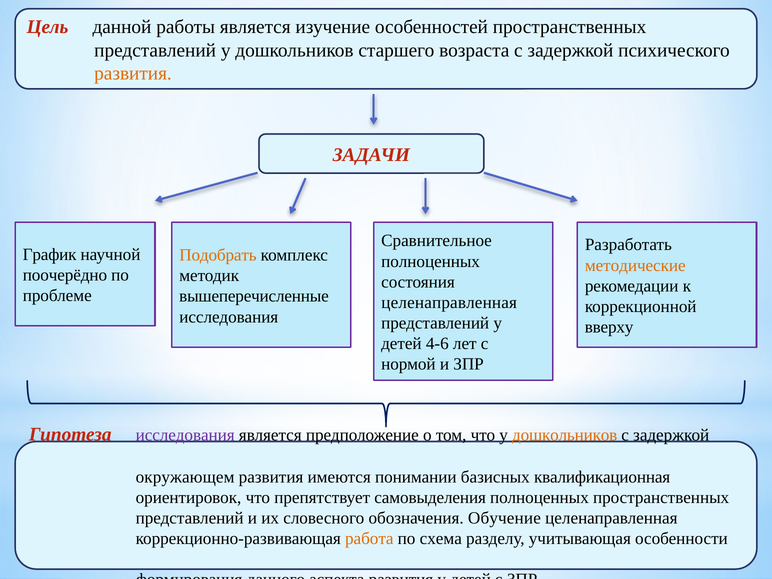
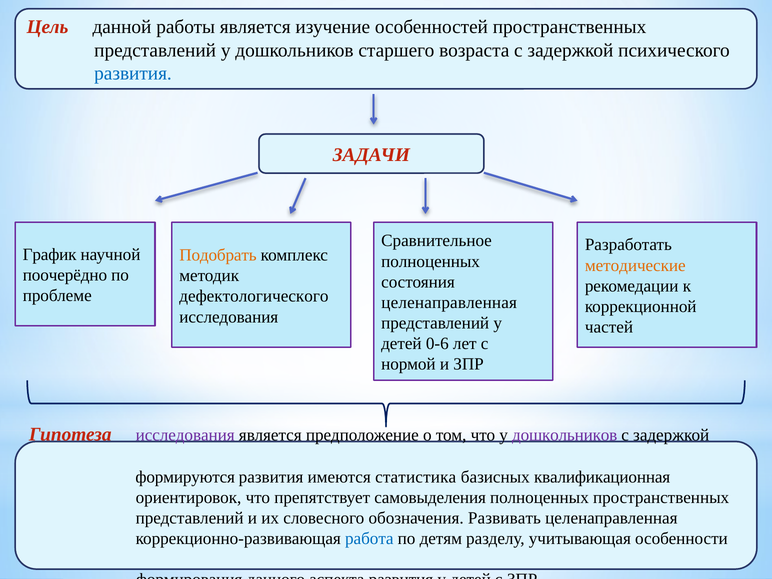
развития colour: orange -> blue (133, 73)
вышеперечисленные: вышеперечисленные -> дефектологического (254, 296)
вверху: вверху -> частей (609, 327)
4-6: 4-6 -> 0-6 (437, 344)
дошкольников colour: orange -> purple (565, 435)
окружающем: окружающем -> формируются (185, 477)
понимании: понимании -> статистика (416, 477)
Обучение: Обучение -> Развивать (504, 518)
работа colour: orange -> blue (369, 539)
схема: схема -> детям (441, 539)
